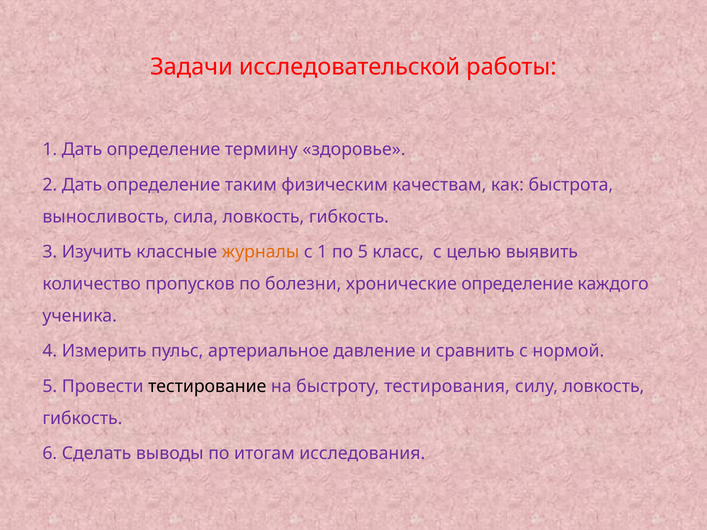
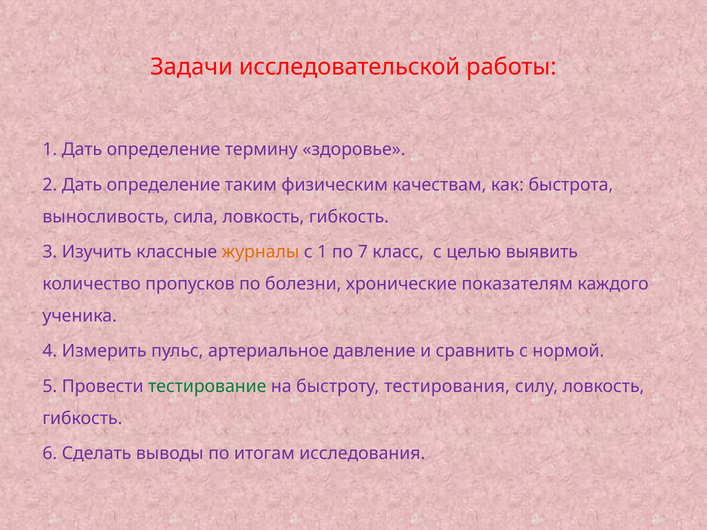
по 5: 5 -> 7 (363, 252)
хронические определение: определение -> показателям (517, 284)
тестирование colour: black -> green (207, 387)
